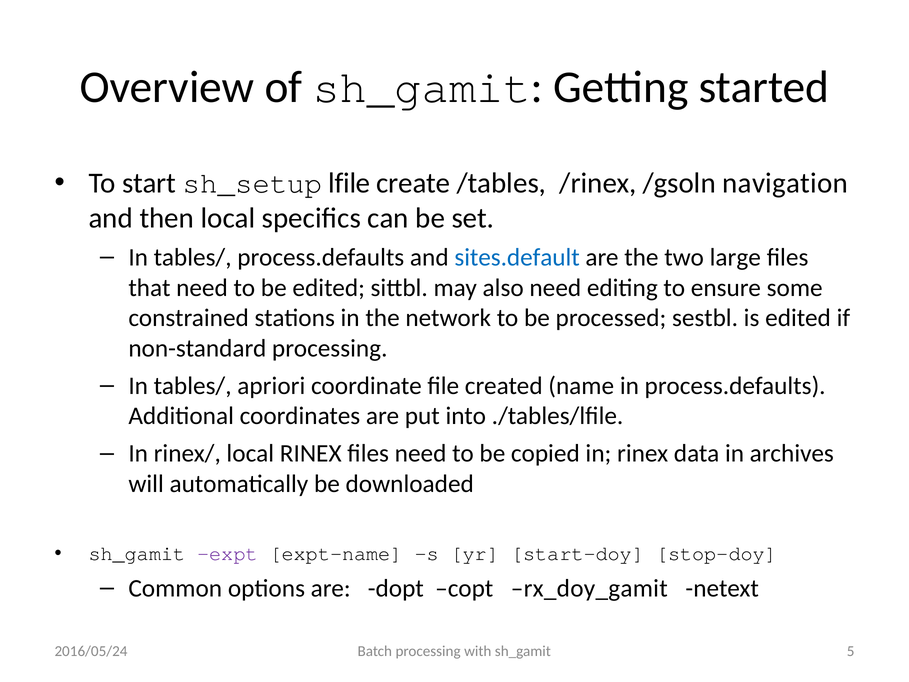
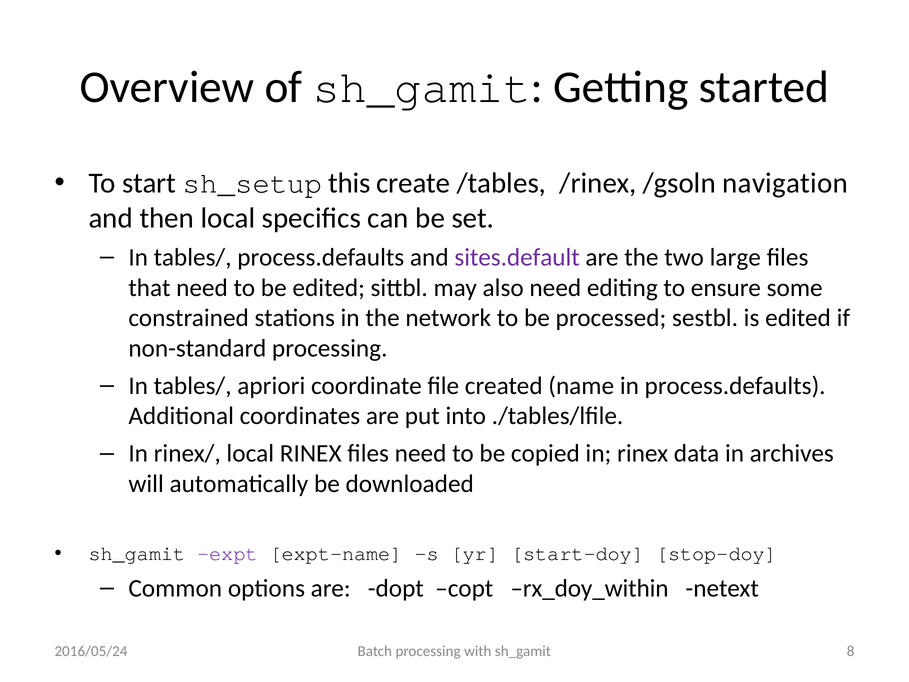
lfile: lfile -> this (349, 183)
sites.default colour: blue -> purple (517, 257)
rx_doy_gamit: rx_doy_gamit -> rx_doy_within (589, 588)
5: 5 -> 8 (851, 651)
